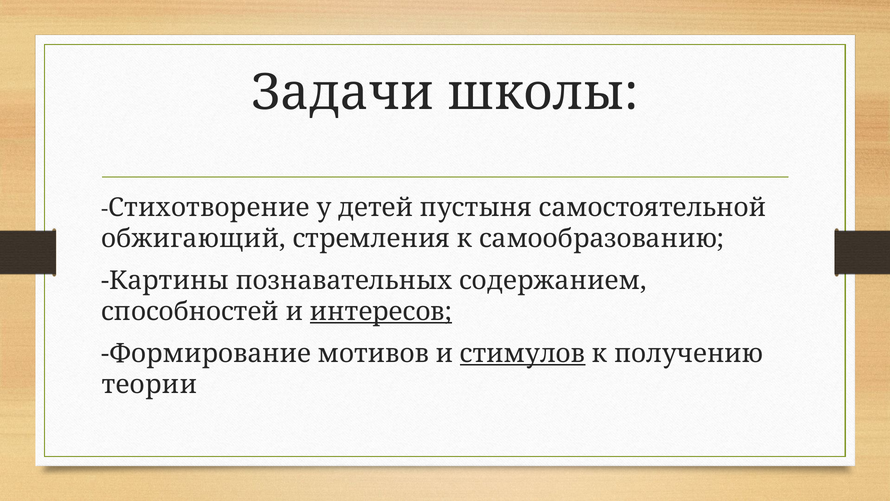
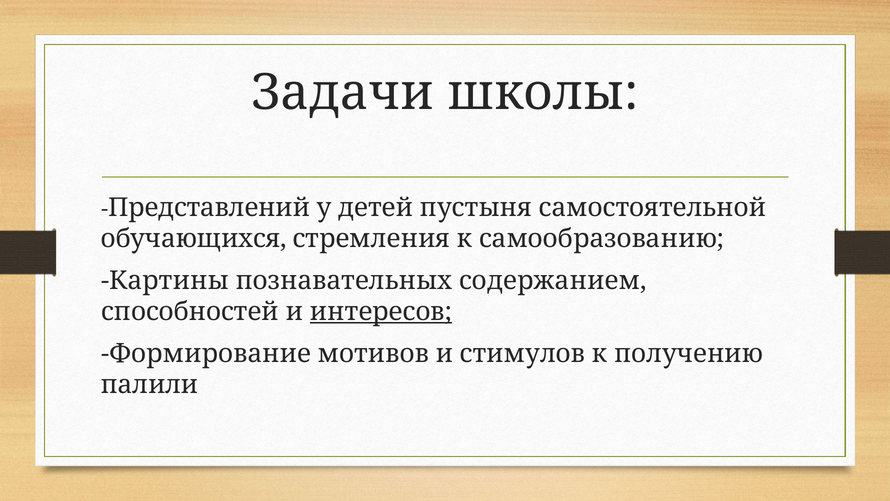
Стихотворение: Стихотворение -> Представлений (209, 207)
обжигающий: обжигающий -> обучающихся (194, 238)
стимулов underline: present -> none (523, 353)
теории: теории -> палили (150, 384)
